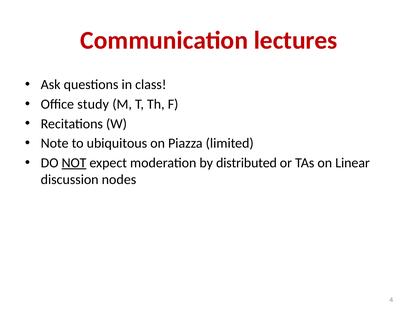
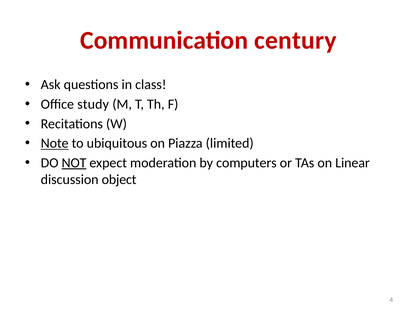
lectures: lectures -> century (295, 40)
Note underline: none -> present (55, 143)
distributed: distributed -> computers (246, 163)
nodes: nodes -> object (119, 179)
